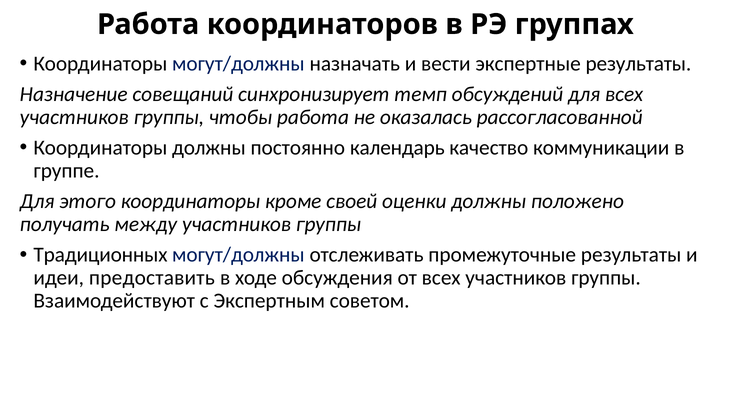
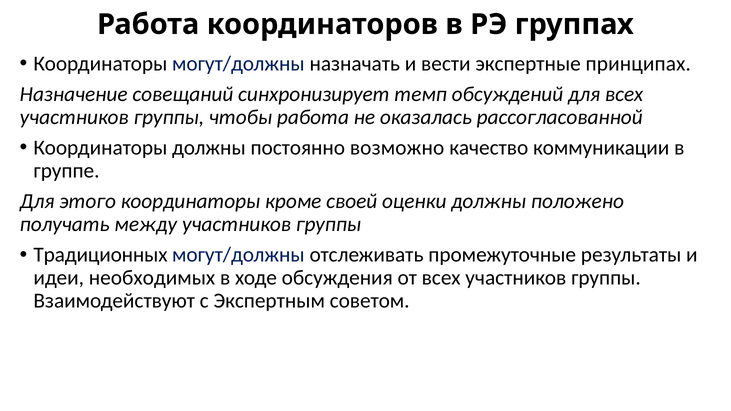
экспертные результаты: результаты -> принципах (638, 64)
календарь: календарь -> возможно (397, 148)
предоставить: предоставить -> необходимых (152, 278)
